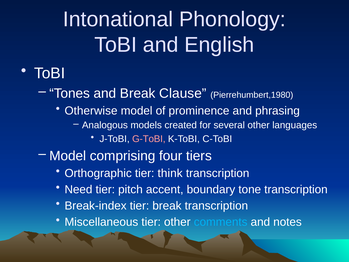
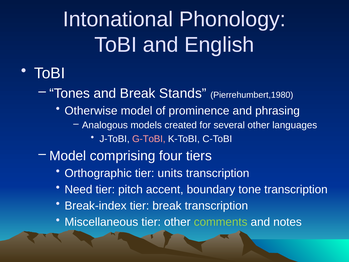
Clause: Clause -> Stands (183, 93)
think: think -> units (170, 173)
comments colour: light blue -> light green (221, 222)
